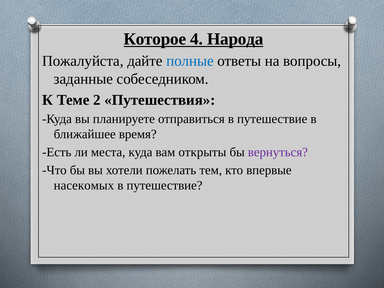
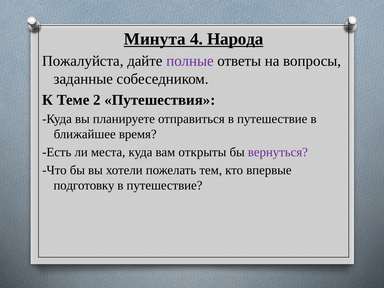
Которое: Которое -> Минута (155, 39)
полные colour: blue -> purple (190, 61)
насекомых: насекомых -> подготовку (84, 185)
